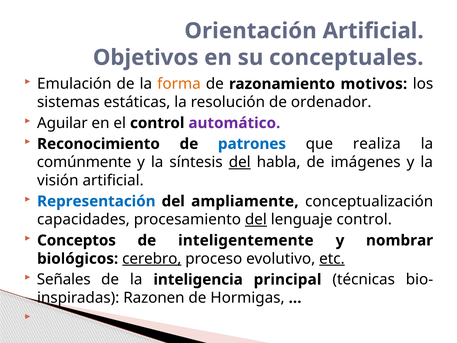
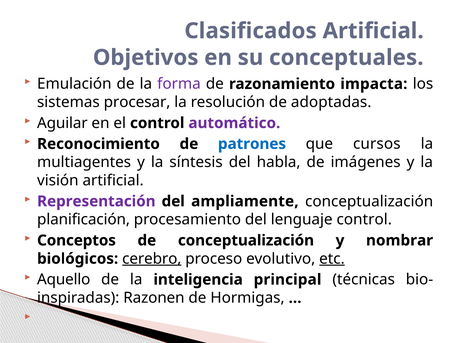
Orientación: Orientación -> Clasificados (251, 31)
forma colour: orange -> purple (179, 84)
motivos: motivos -> impacta (374, 84)
estáticas: estáticas -> procesar (137, 102)
ordenador: ordenador -> adoptadas (331, 102)
realiza: realiza -> cursos (377, 144)
comúnmente: comúnmente -> multiagentes (84, 162)
del underline: present -> none (240, 162)
Representación colour: blue -> purple (96, 201)
capacidades: capacidades -> planificación (84, 219)
del underline: present -> none (256, 219)
de inteligentemente: inteligentemente -> conceptualización (246, 240)
Señales: Señales -> Aquello (64, 279)
